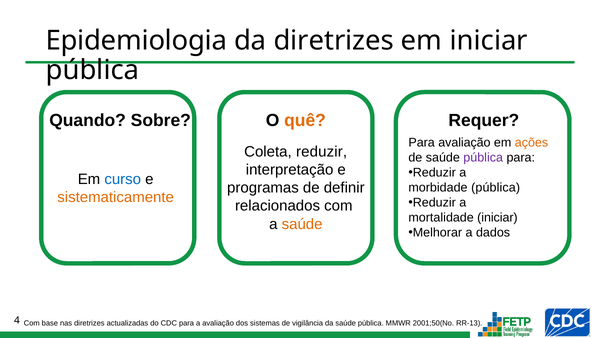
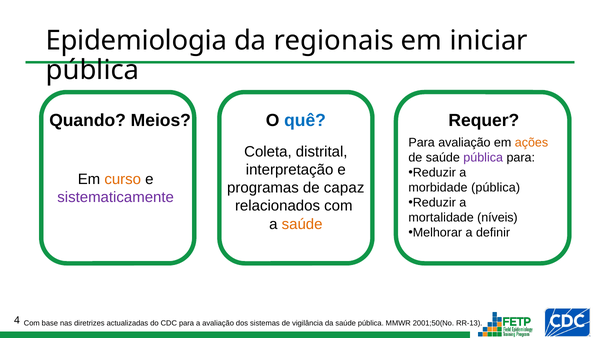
da diretrizes: diretrizes -> regionais (334, 40)
Sobre: Sobre -> Meios (161, 120)
quê colour: orange -> blue (305, 120)
Coleta reduzir: reduzir -> distrital (322, 152)
curso colour: blue -> orange (123, 179)
definir: definir -> capaz (344, 188)
sistematicamente colour: orange -> purple (116, 197)
mortalidade iniciar: iniciar -> níveis (497, 218)
dados: dados -> definir (493, 233)
